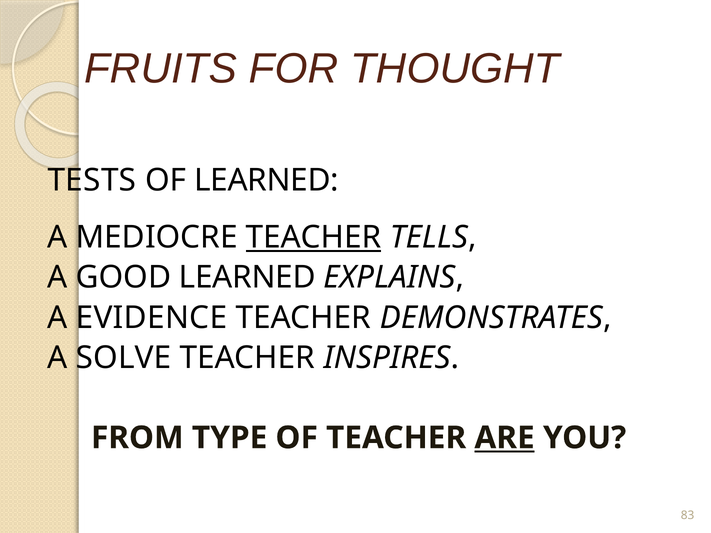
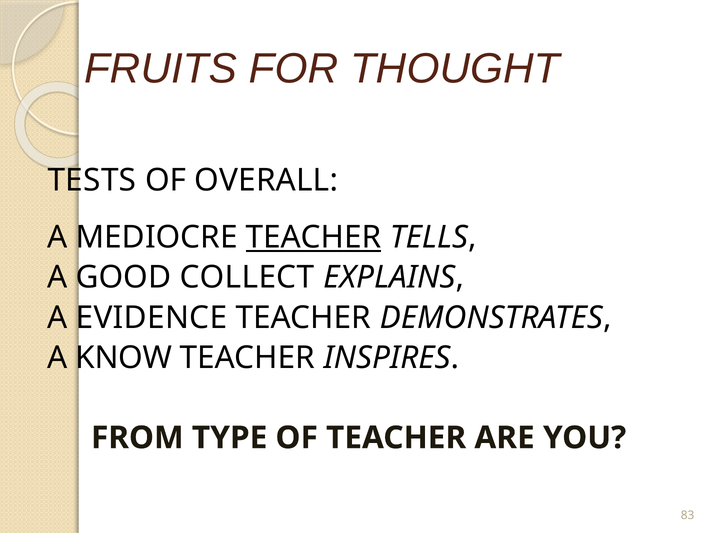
OF LEARNED: LEARNED -> OVERALL (266, 180)
GOOD LEARNED: LEARNED -> COLLECT (247, 278)
SOLVE: SOLVE -> KNOW (124, 358)
ARE underline: present -> none (505, 438)
